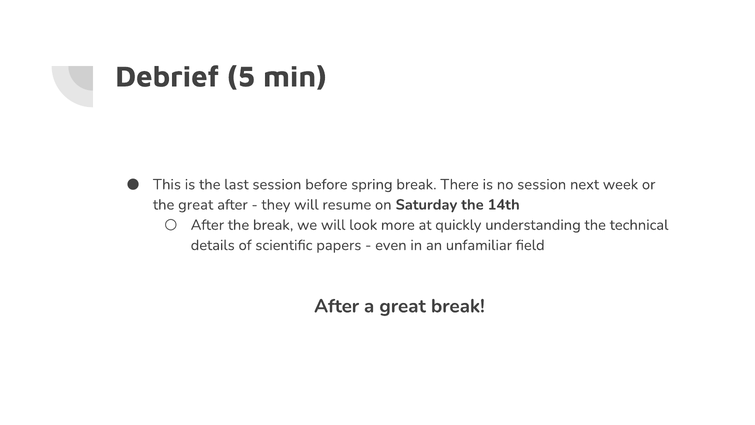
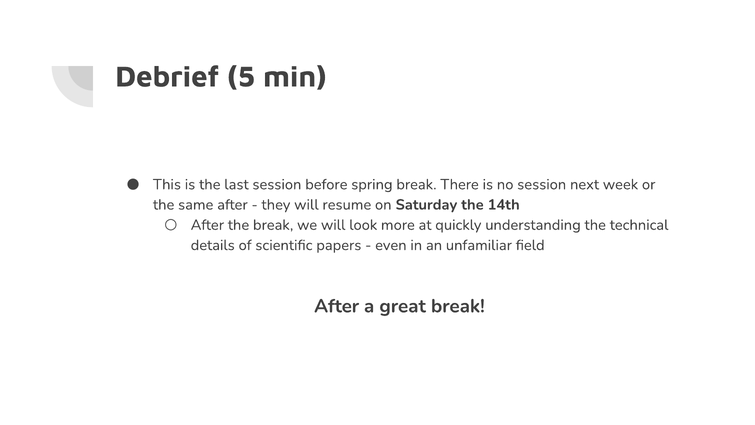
the great: great -> same (196, 205)
